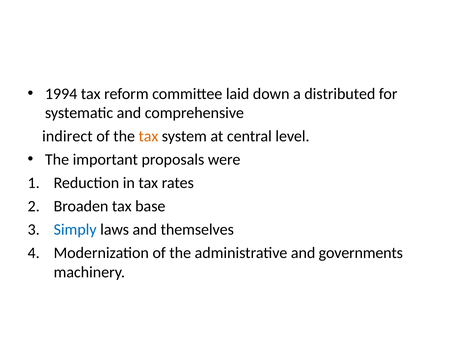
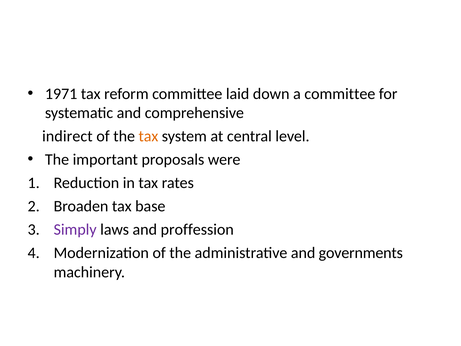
1994: 1994 -> 1971 (61, 94)
a distributed: distributed -> committee (340, 94)
Simply colour: blue -> purple (75, 229)
themselves: themselves -> proffession (197, 229)
